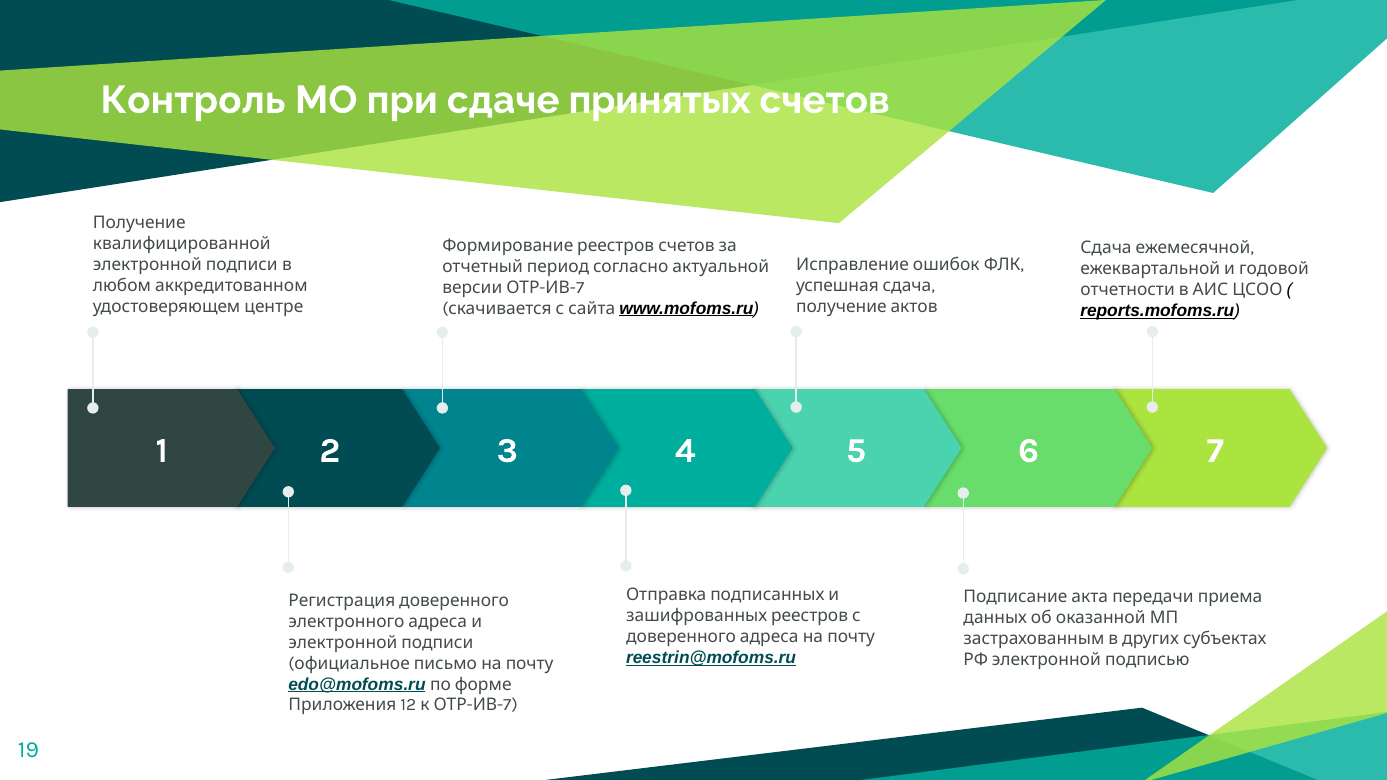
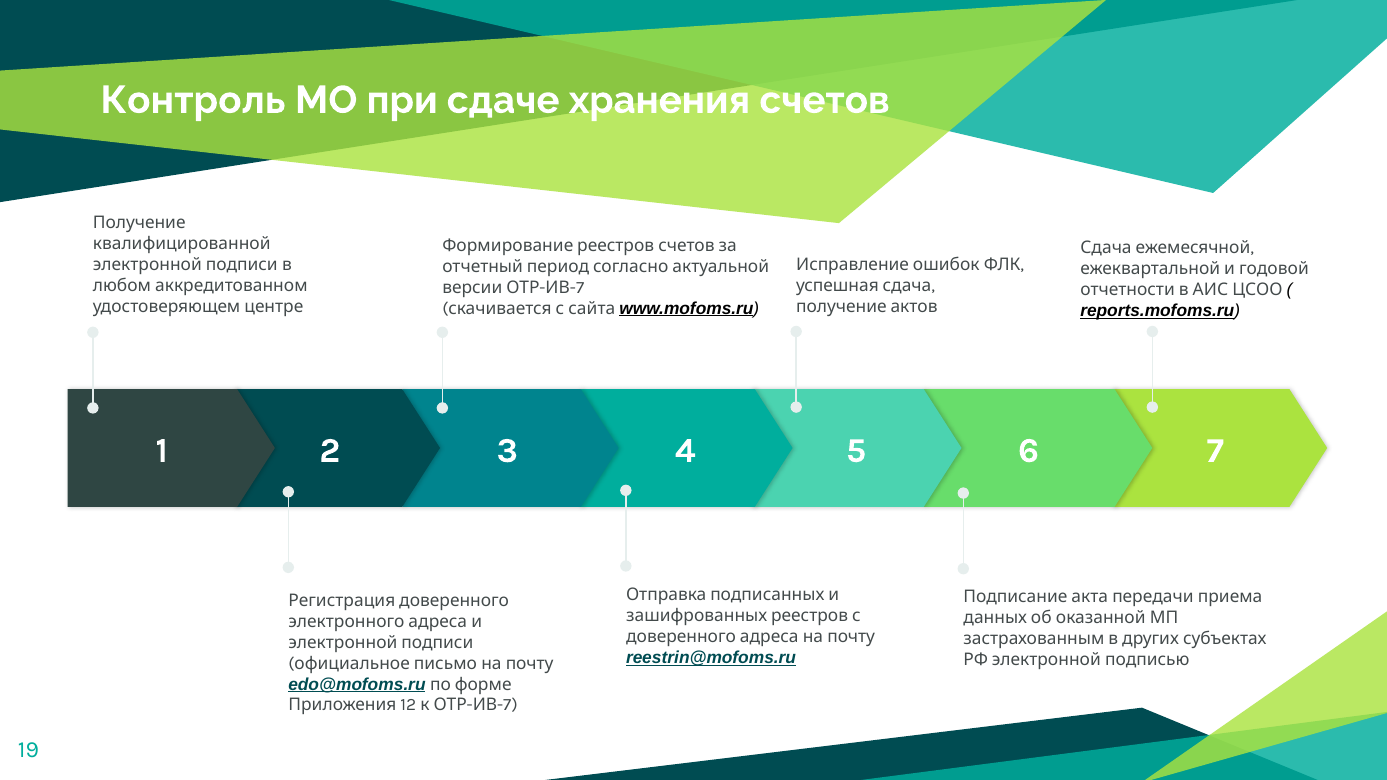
принятых: принятых -> хранения (659, 100)
